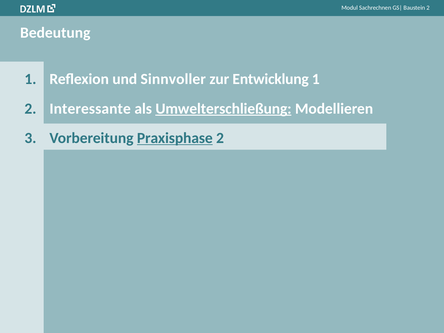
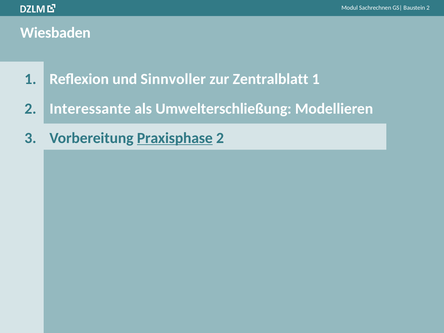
Bedeutung: Bedeutung -> Wiesbaden (55, 33)
Entwicklung: Entwicklung -> Zentralblatt (271, 79)
Umwelterschließung underline: present -> none (223, 109)
